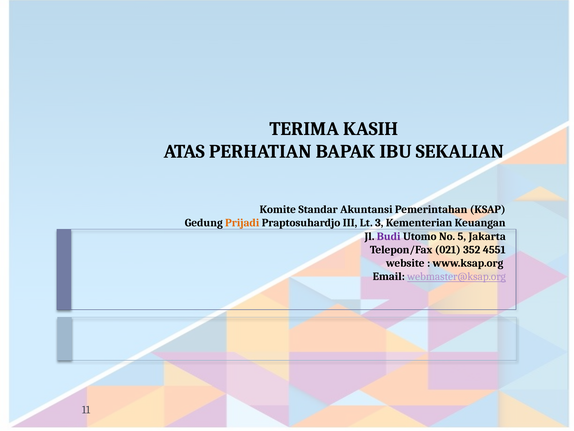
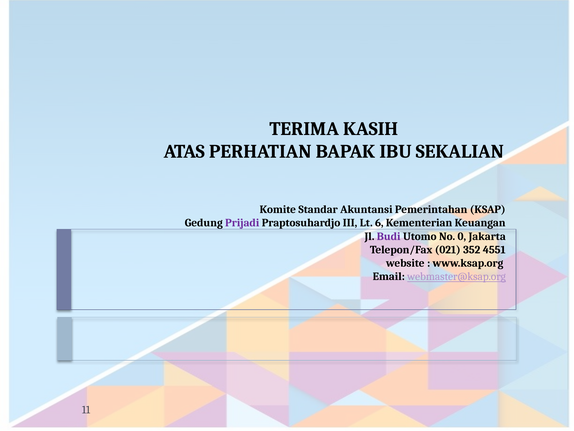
Prijadi colour: orange -> purple (242, 223)
3: 3 -> 6 (379, 223)
5: 5 -> 0 (462, 236)
